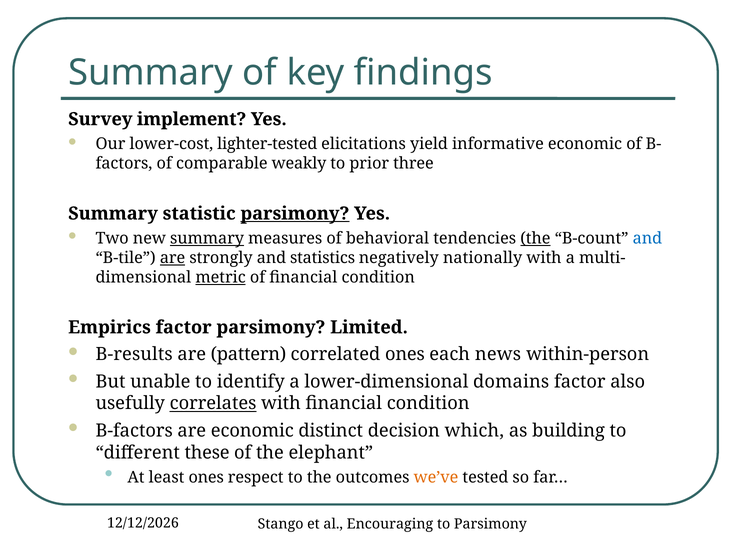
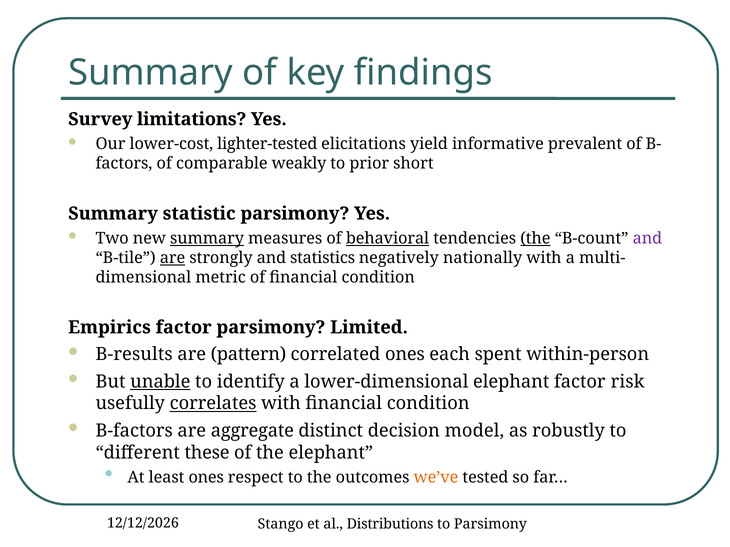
implement: implement -> limitations (192, 119)
informative economic: economic -> prevalent (585, 144)
three: three -> short (413, 164)
parsimony underline: present -> none (295, 214)
behavioral underline: none -> present (388, 239)
and colour: blue -> purple (647, 239)
metric underline: present -> none (221, 278)
news: news -> spent (498, 355)
unable underline: none -> present (160, 382)
lower-dimensional domains: domains -> elephant (511, 382)
also: also -> risk (628, 382)
are economic: economic -> aggregate (252, 431)
which: which -> model (474, 431)
building: building -> robustly (568, 431)
Encouraging: Encouraging -> Distributions (390, 524)
